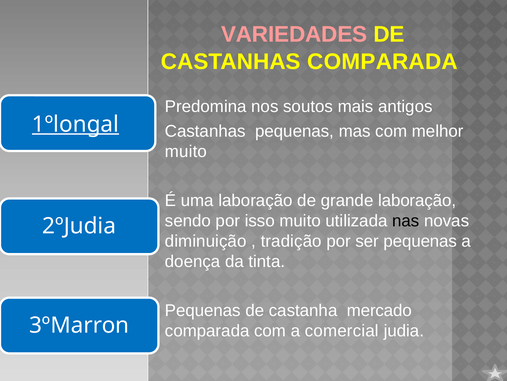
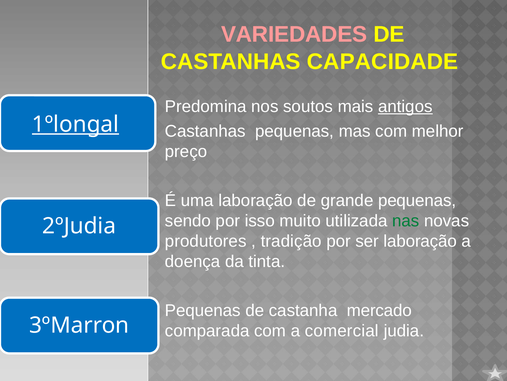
CASTANHAS COMPARADA: COMPARADA -> CAPACIDADE (383, 61)
antigos underline: none -> present (405, 106)
muito: muito -> preço (186, 151)
grande laboração: laboração -> pequenas (417, 200)
nas colour: black -> green (406, 220)
diminuição: diminuição -> produtores (206, 241)
ser pequenas: pequenas -> laboração (420, 241)
